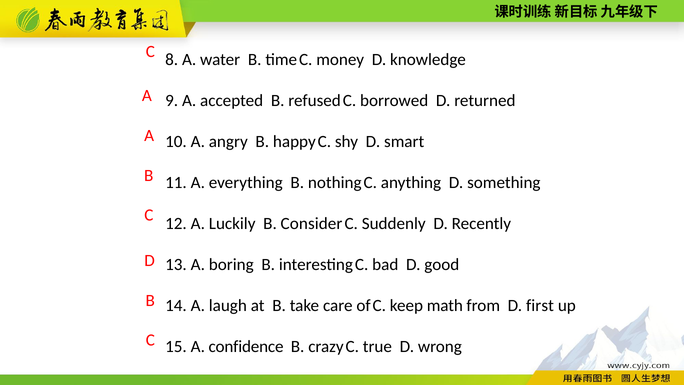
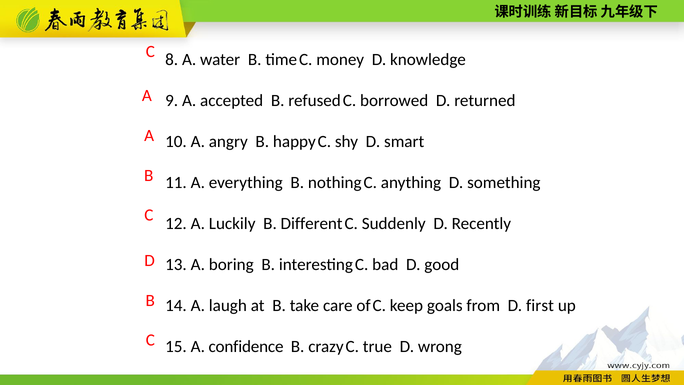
Consider: Consider -> Different (312, 223)
math: math -> goals (445, 306)
